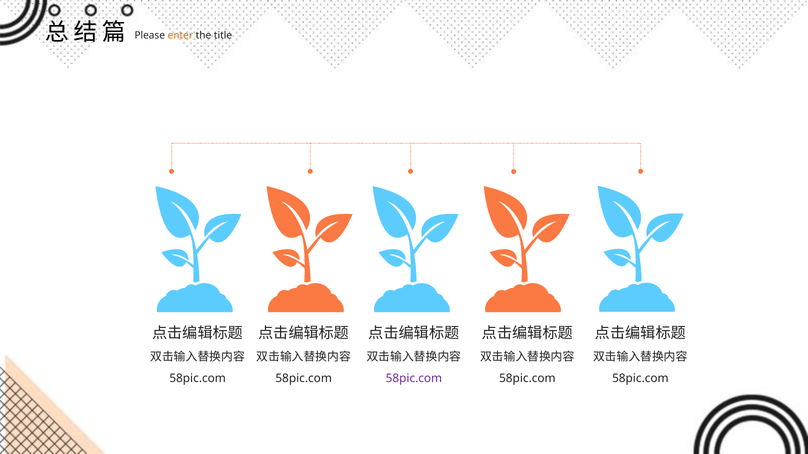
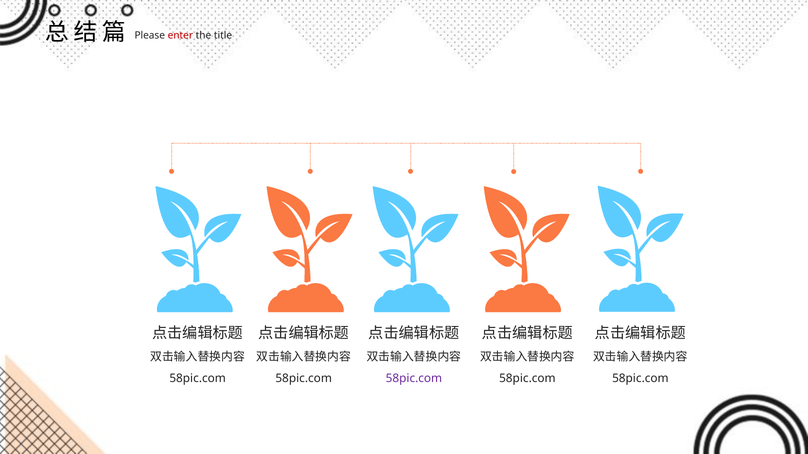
enter colour: orange -> red (180, 36)
